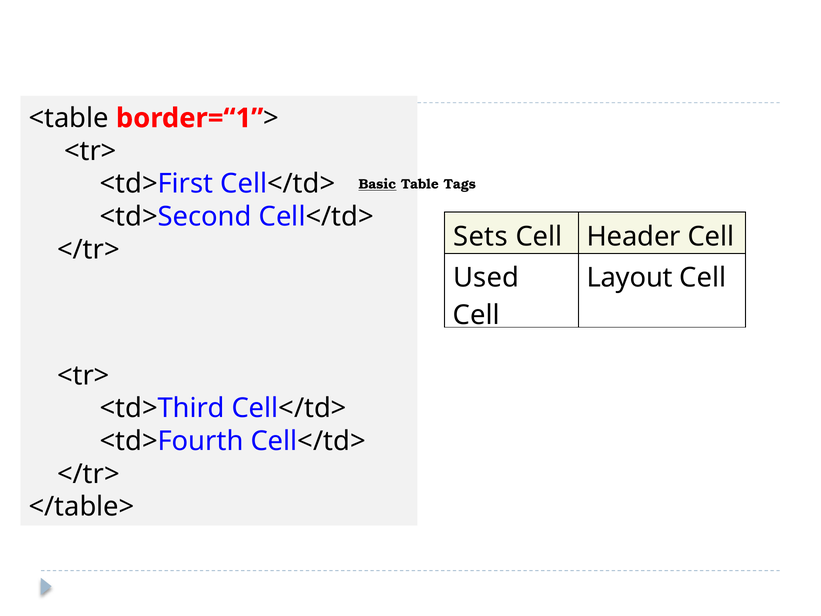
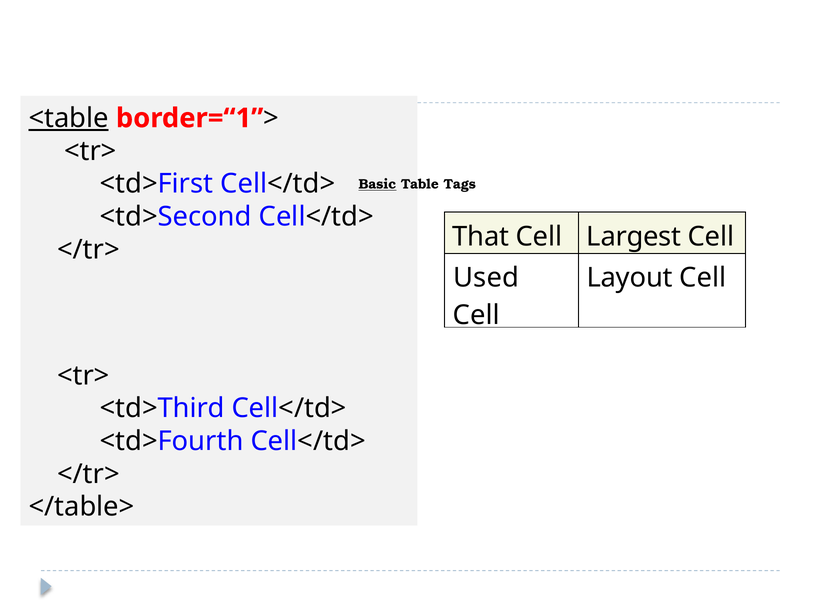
<table underline: none -> present (69, 118)
Sets: Sets -> That (481, 236)
Header: Header -> Largest (634, 236)
